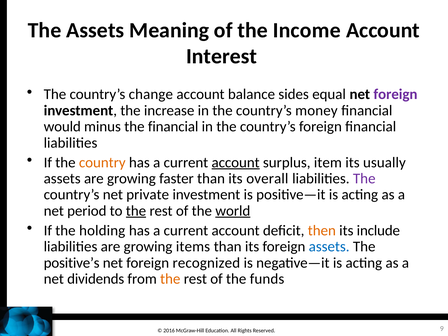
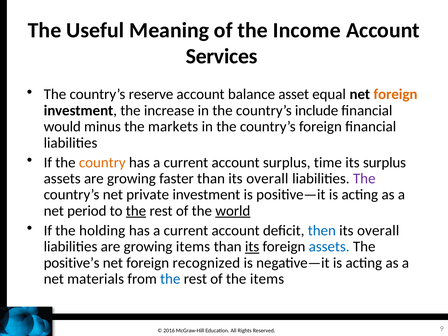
The Assets: Assets -> Useful (95, 30)
Interest: Interest -> Services (222, 56)
change: change -> reserve (151, 94)
sides: sides -> asset (294, 94)
foreign colour: purple -> orange (395, 94)
money: money -> include (317, 111)
the financial: financial -> markets (173, 127)
account underline: present -> none (236, 162)
item: item -> time (328, 162)
its usually: usually -> surplus (385, 162)
then colour: orange -> blue (322, 231)
include: include -> overall (378, 231)
its underline: none -> present (252, 247)
dividends: dividends -> materials (96, 279)
the colour: orange -> blue (170, 279)
the funds: funds -> items (267, 279)
